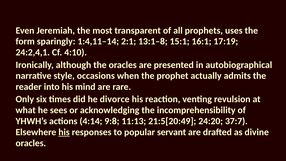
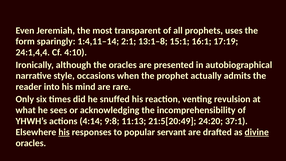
24:2,4,1: 24:2,4,1 -> 24:1,4,4 (33, 52)
divorce: divorce -> snuffed (115, 99)
37:7: 37:7 -> 37:1 (236, 121)
divine underline: none -> present (257, 132)
